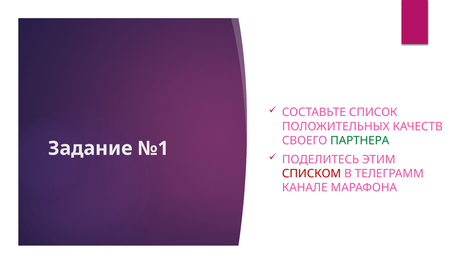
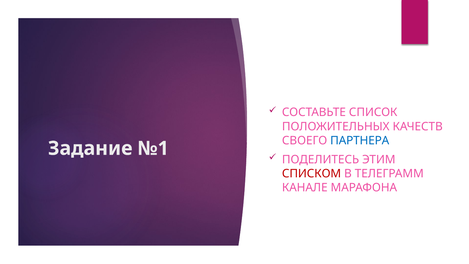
ПАРТНЕРА colour: green -> blue (360, 140)
